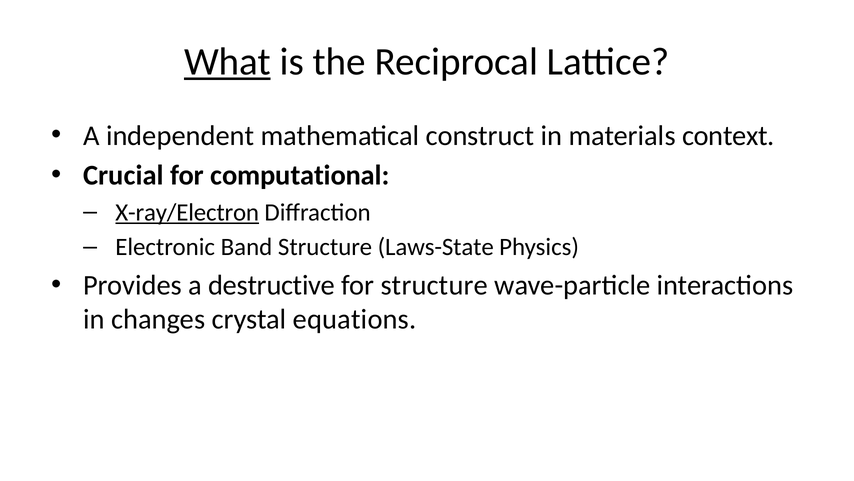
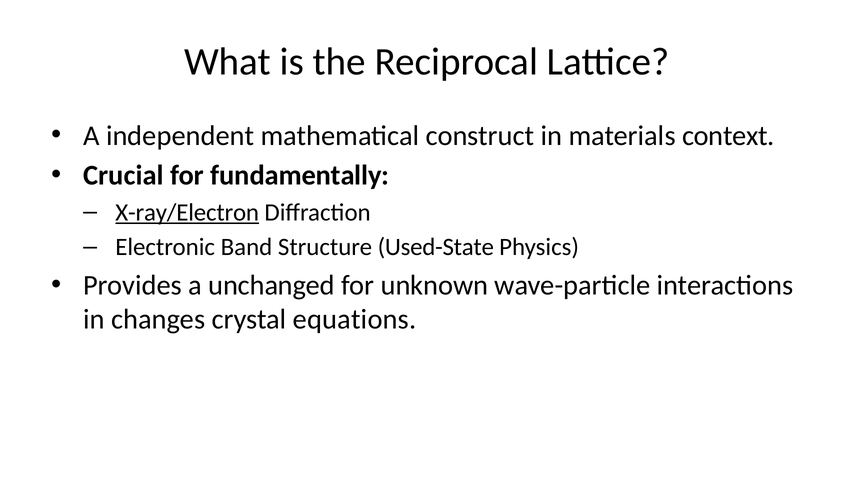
What underline: present -> none (227, 62)
computational: computational -> fundamentally (300, 175)
Laws-State: Laws-State -> Used-State (436, 247)
destructive: destructive -> unchanged (272, 285)
for structure: structure -> unknown (434, 285)
